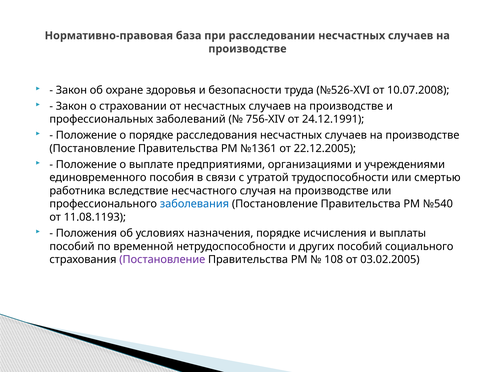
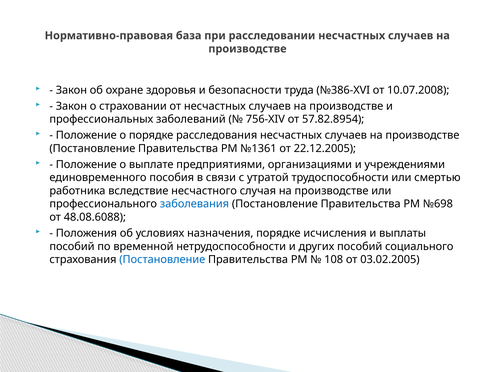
№526-XVI: №526-XVI -> №386-XVI (343, 90)
24.12.1991: 24.12.1991 -> 57.82.8954 (333, 119)
№540: №540 -> №698 (438, 204)
11.08.1193: 11.08.1193 -> 48.08.6088 (95, 217)
Постановление colour: purple -> blue (162, 259)
